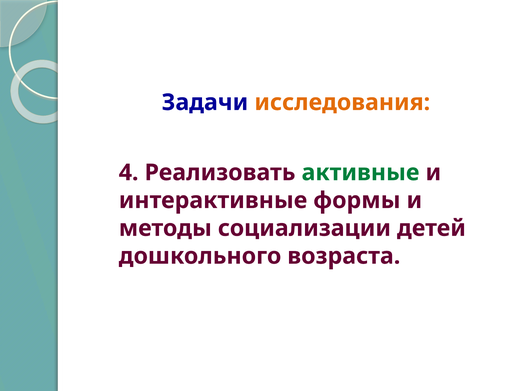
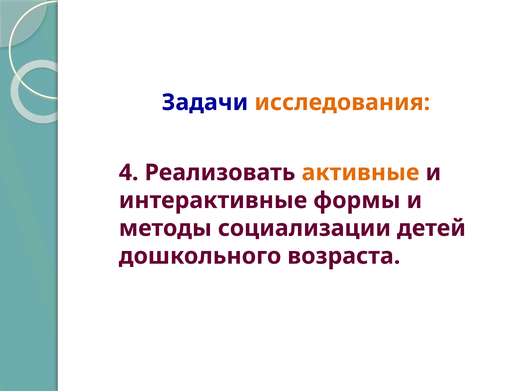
активные colour: green -> orange (360, 173)
